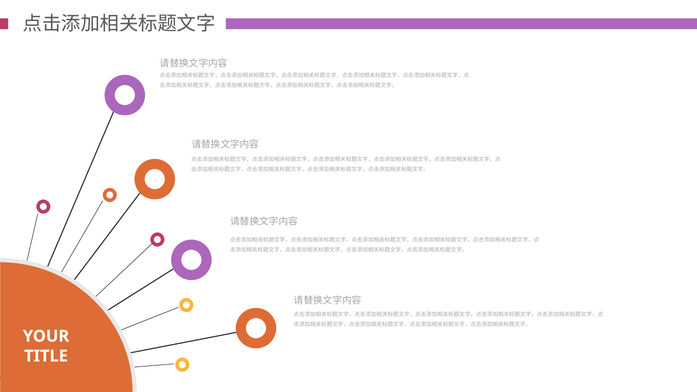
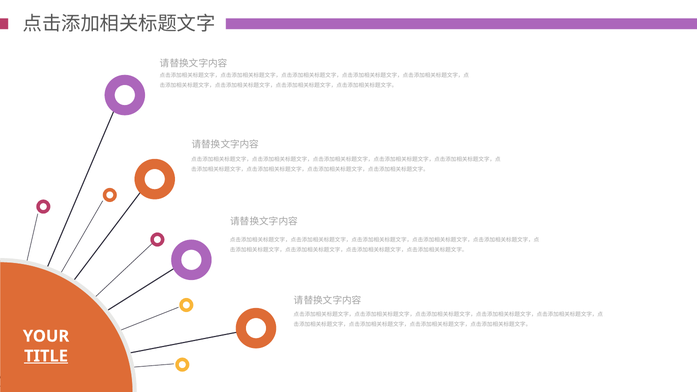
TITLE underline: none -> present (46, 356)
